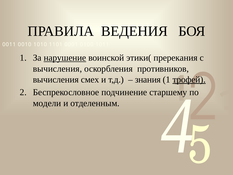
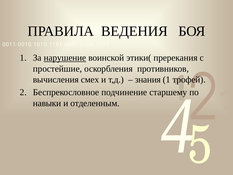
вычисления: вычисления -> простейшие (57, 69)
трофей underline: present -> none (189, 79)
модели: модели -> навыки (47, 103)
